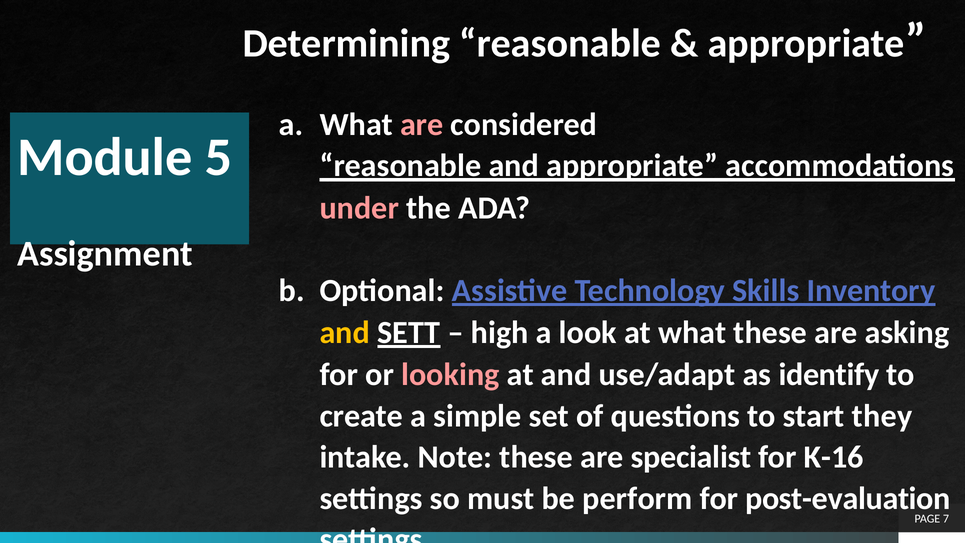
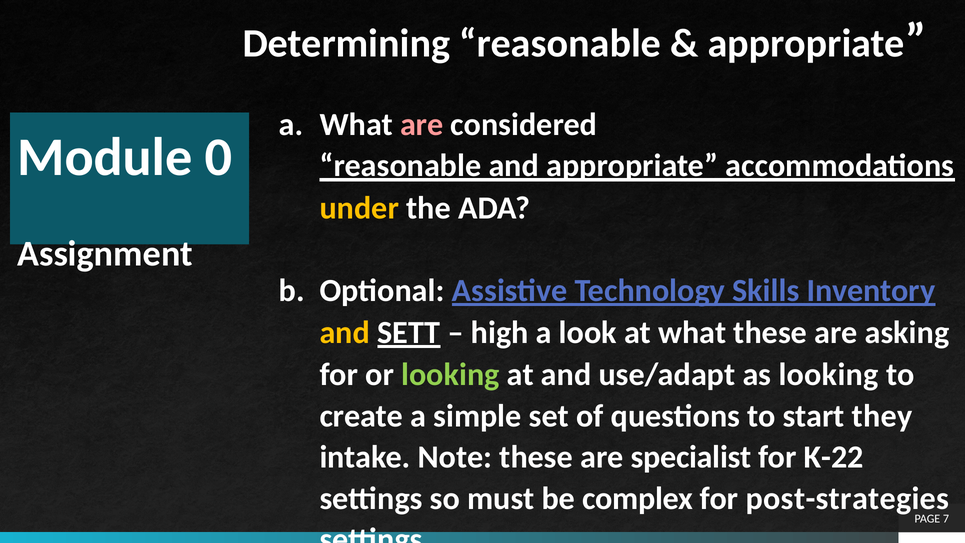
5: 5 -> 0 (218, 157)
under colour: pink -> yellow (359, 208)
looking colour: pink -> light green (450, 375)
as identify: identify -> looking (829, 375)
K-16: K-16 -> K-22 (834, 457)
perform: perform -> complex (638, 498)
post-evaluation: post-evaluation -> post-strategies (848, 498)
